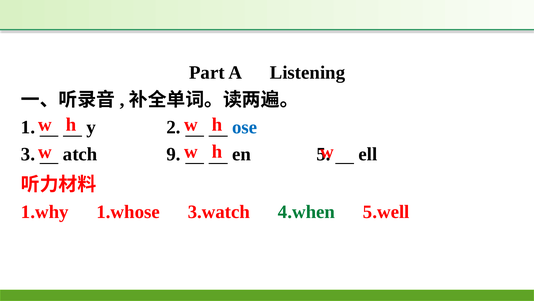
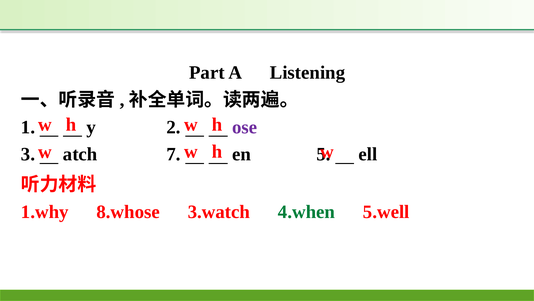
ose colour: blue -> purple (245, 127)
9: 9 -> 7 (174, 154)
1.whose: 1.whose -> 8.whose (128, 211)
